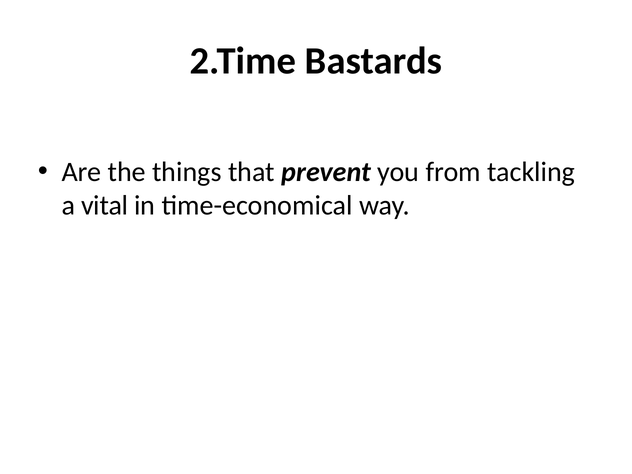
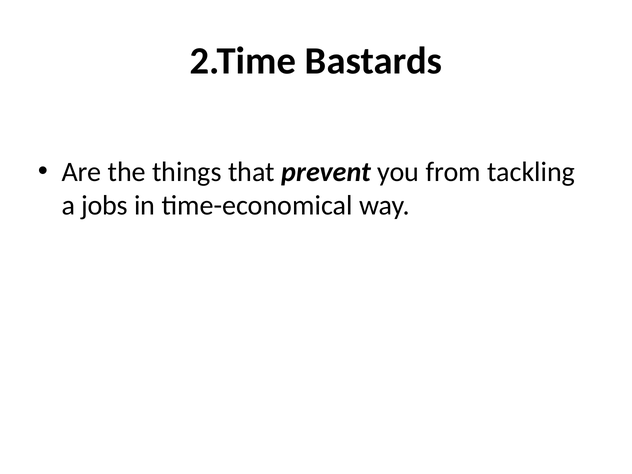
vital: vital -> jobs (105, 206)
